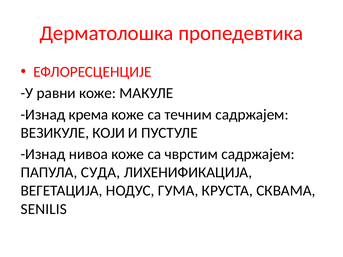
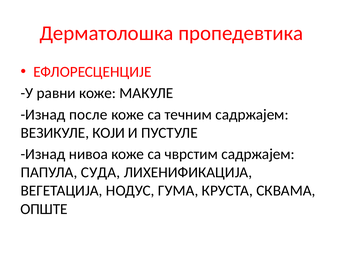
крема: крема -> после (88, 115)
SENILIS: SENILIS -> ОПШТЕ (44, 209)
